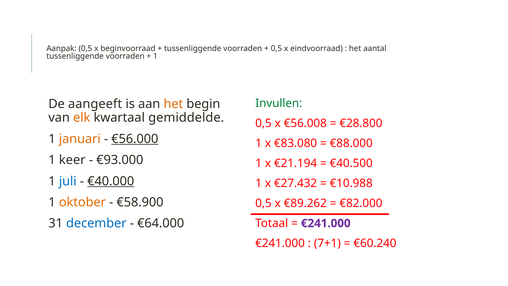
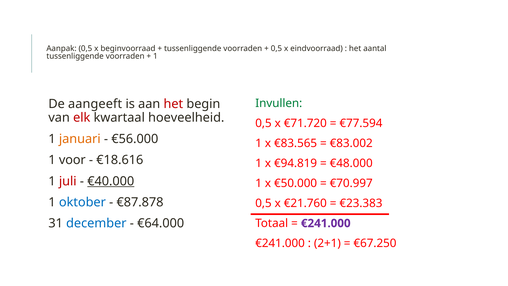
het colour: orange -> red (173, 104)
elk colour: orange -> red (82, 118)
gemiddelde: gemiddelde -> hoeveelheid (186, 118)
€56.008: €56.008 -> €71.720 (305, 123)
€28.800: €28.800 -> €77.594 (361, 123)
€56.000 underline: present -> none (135, 139)
€83.080: €83.080 -> €83.565 (296, 143)
€88.000: €88.000 -> €83.002 (351, 143)
keer: keer -> voor (72, 160)
€93.000: €93.000 -> €18.616 (120, 160)
€21.194: €21.194 -> €94.819 (296, 163)
€40.500: €40.500 -> €48.000 (351, 163)
juli colour: blue -> red (68, 181)
€27.432: €27.432 -> €50.000 (296, 183)
€10.988: €10.988 -> €70.997 (351, 183)
oktober colour: orange -> blue (82, 202)
€58.900: €58.900 -> €87.878 (140, 202)
€89.262: €89.262 -> €21.760 (305, 203)
€82.000: €82.000 -> €23.383 (361, 203)
7+1: 7+1 -> 2+1 (327, 243)
€60.240: €60.240 -> €67.250 (375, 243)
